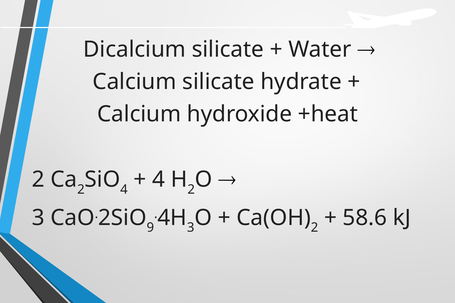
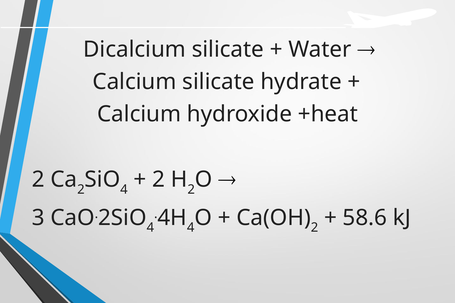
4: 4 -> 2 (159, 180)
9: 9 -> 4 (150, 228)
3: 3 -> 4 (191, 228)
